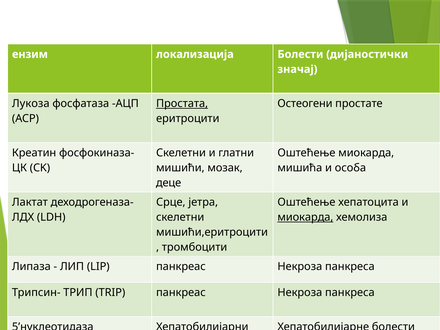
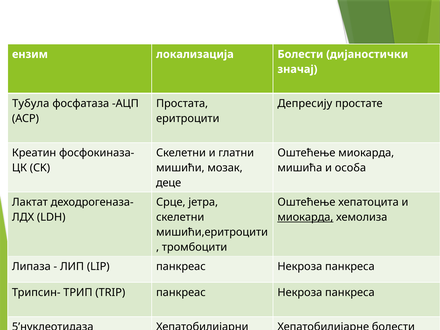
Лукоза: Лукоза -> Тубула (31, 104)
Простата underline: present -> none (182, 104)
Остеогени: Остеогени -> Депресију (305, 104)
